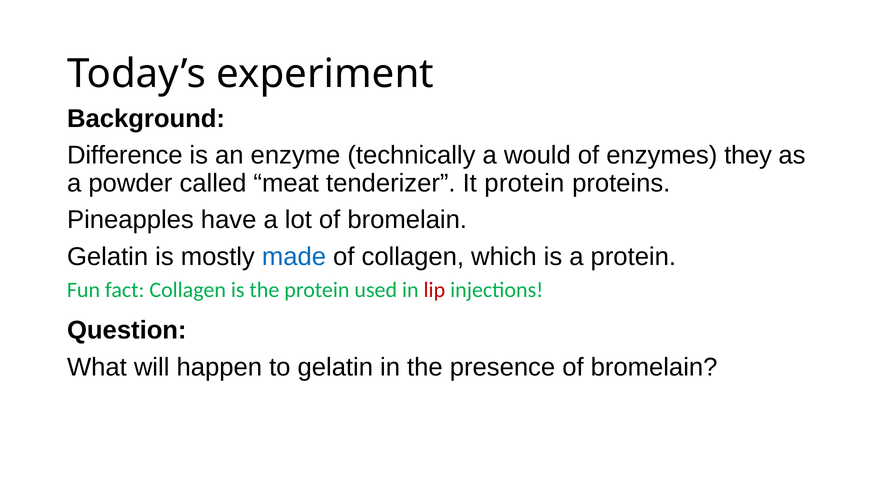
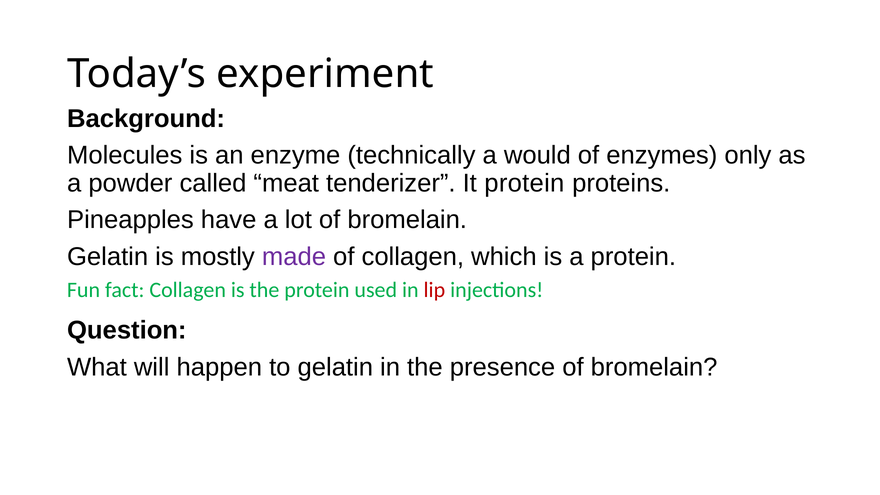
Difference: Difference -> Molecules (125, 155)
they: they -> only (748, 155)
made colour: blue -> purple (294, 257)
